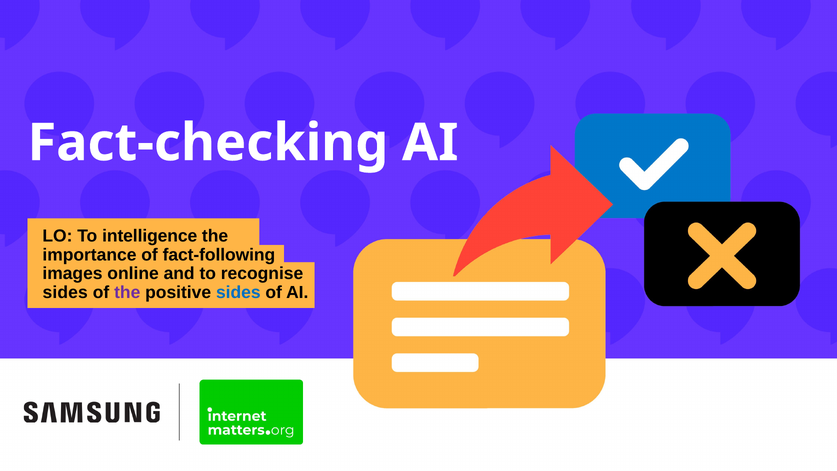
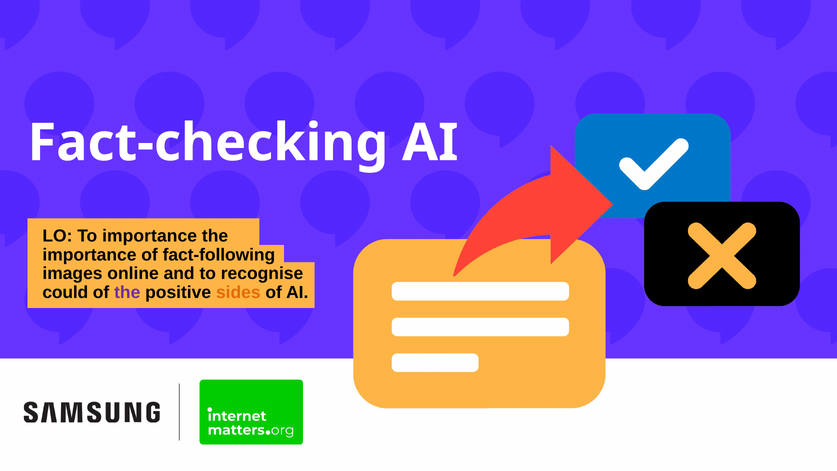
To intelligence: intelligence -> importance (150, 236)
sides: sides -> could (65, 292)
sides colour: blue -> orange (238, 292)
